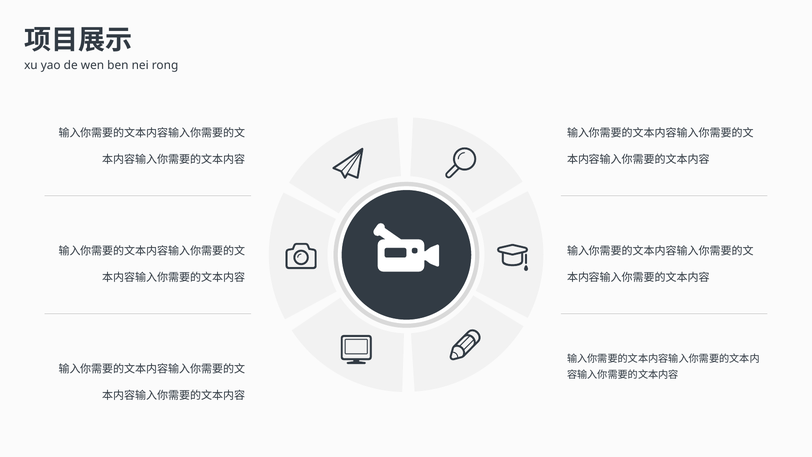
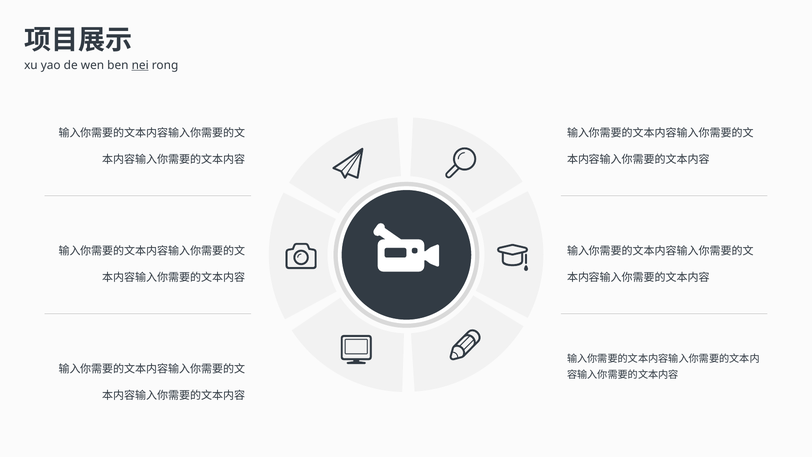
nei underline: none -> present (140, 65)
